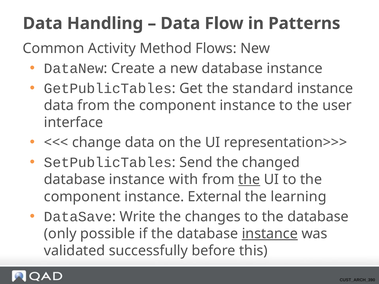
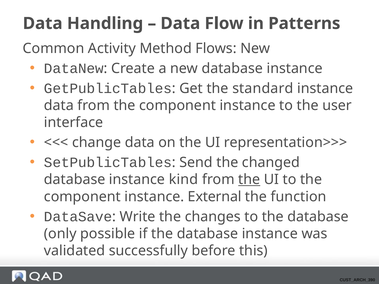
with: with -> kind (184, 180)
learning: learning -> function (299, 197)
instance underline: present -> none (270, 234)
